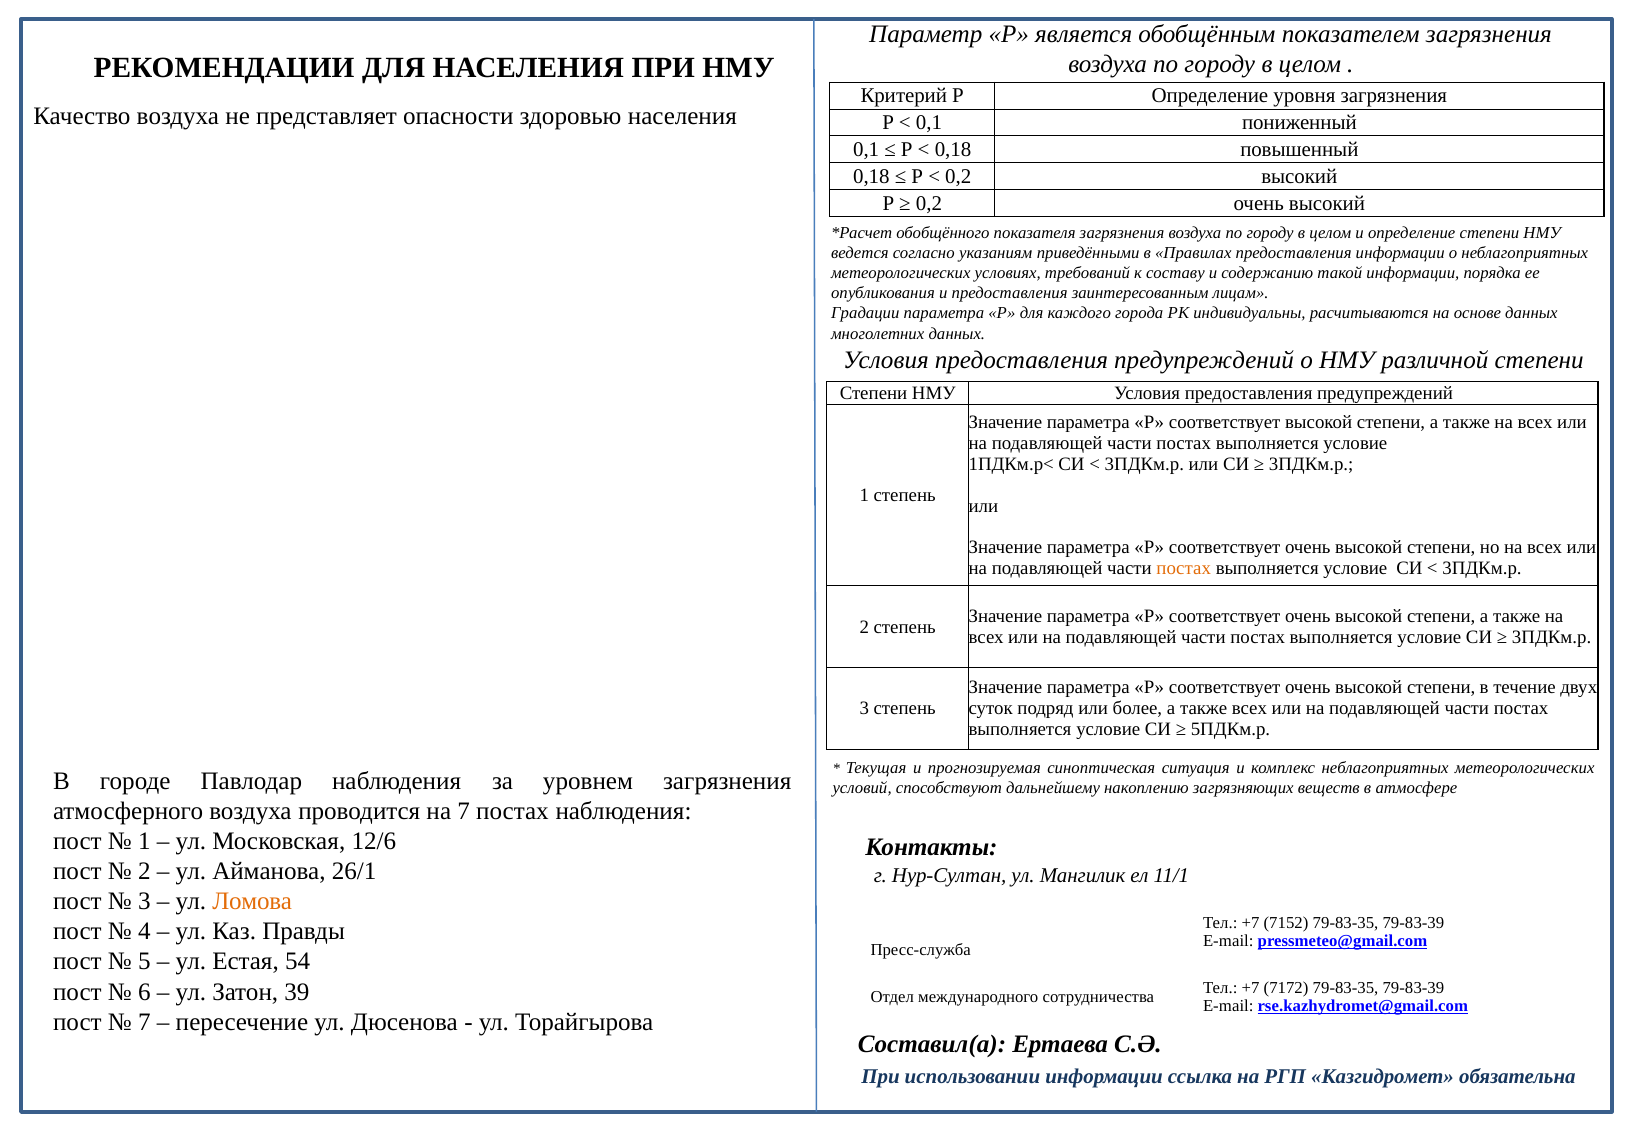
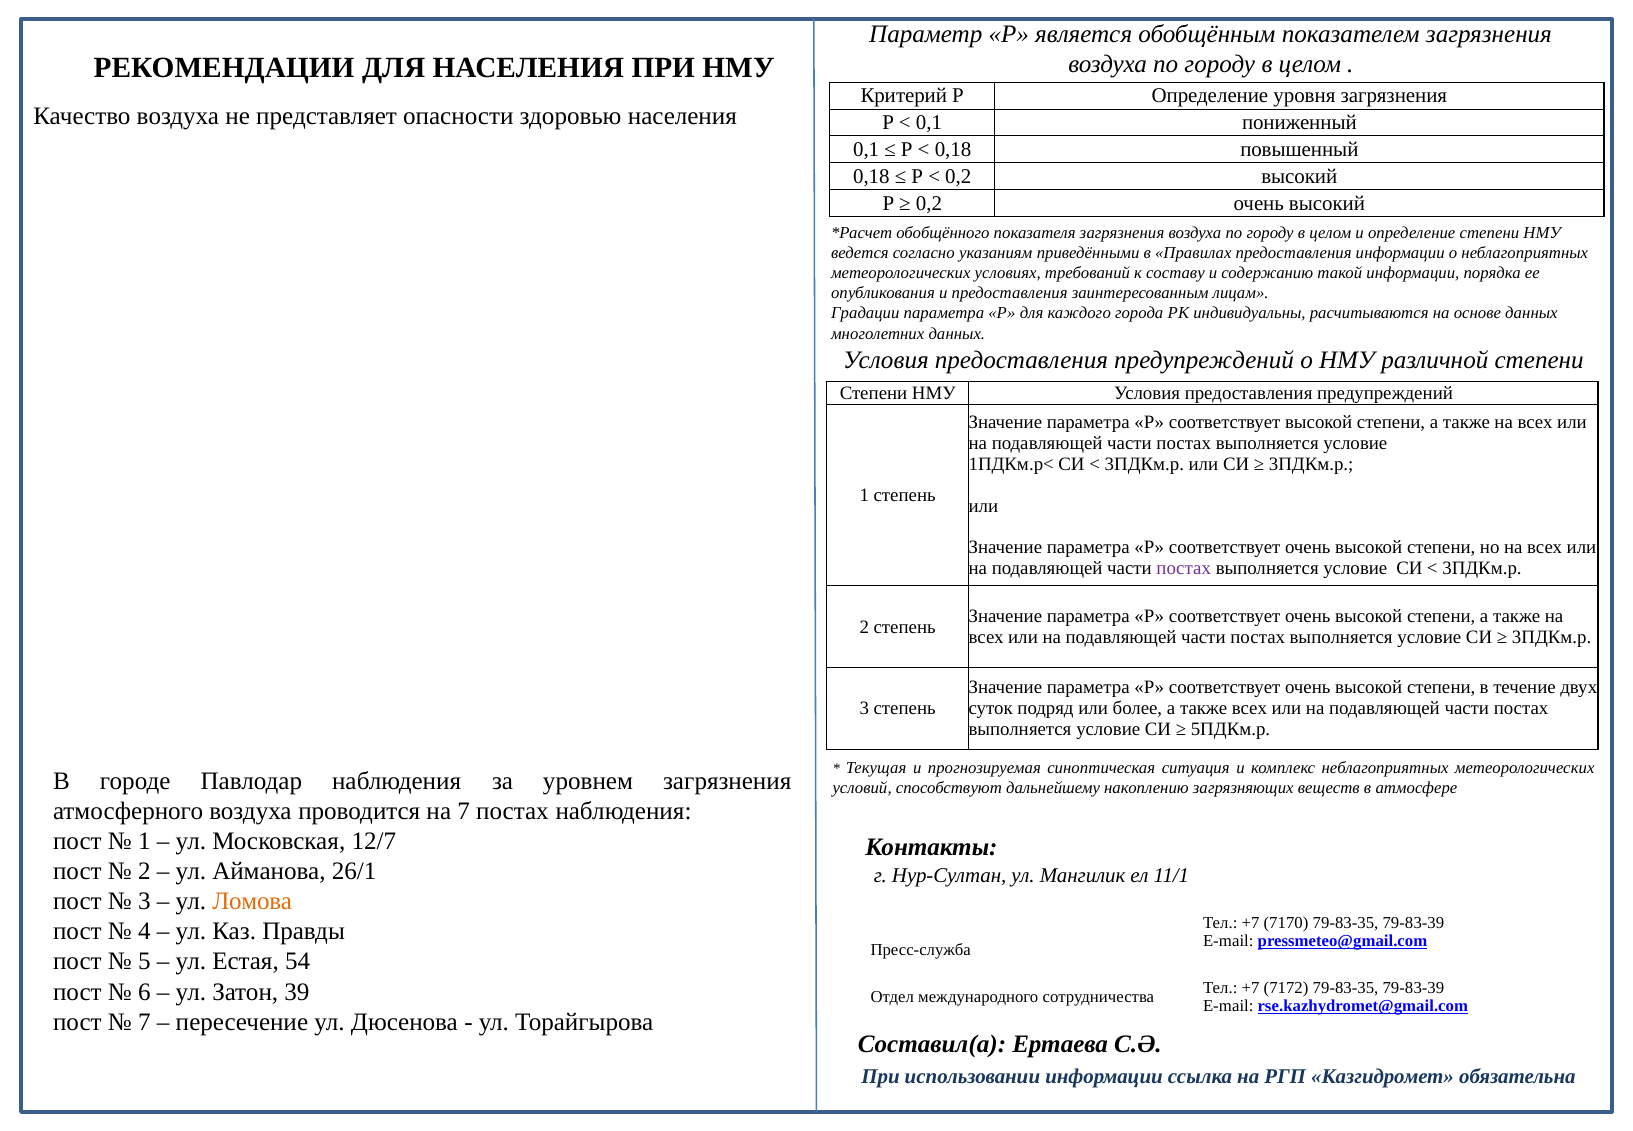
постах colour: orange -> purple (1184, 568)
12/6: 12/6 -> 12/7 (374, 841)
7152: 7152 -> 7170 (1286, 922)
